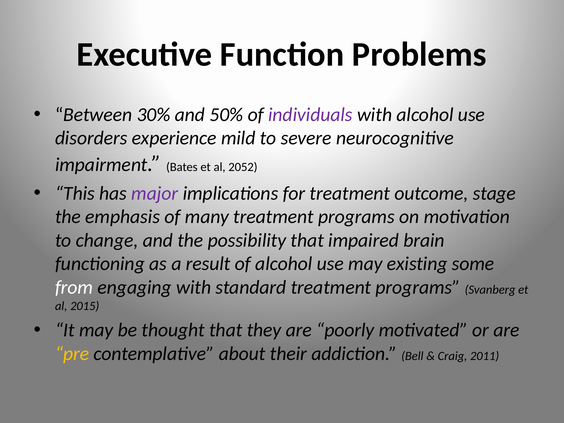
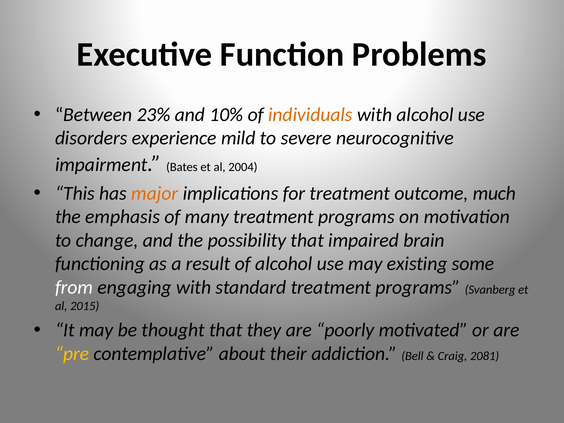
30%: 30% -> 23% (154, 115)
50%: 50% -> 10% (226, 115)
individuals colour: purple -> orange (310, 115)
2052: 2052 -> 2004 (243, 167)
major colour: purple -> orange (155, 193)
stage: stage -> much (494, 193)
2011: 2011 -> 2081 (485, 356)
